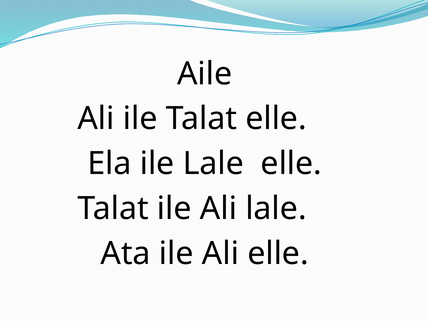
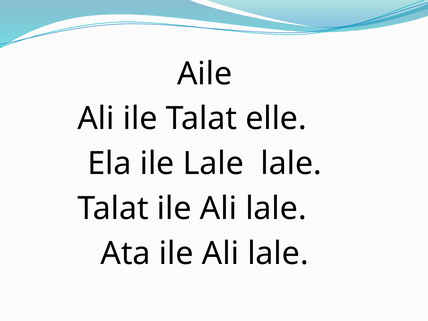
Lale elle: elle -> lale (291, 164)
Ata ile Ali elle: elle -> lale (278, 254)
